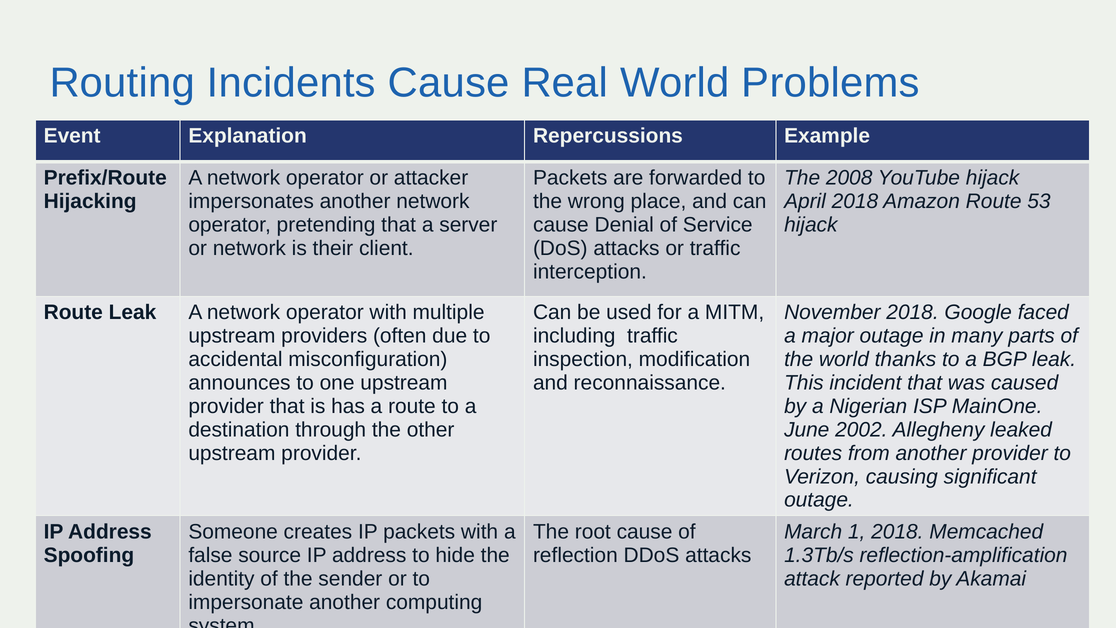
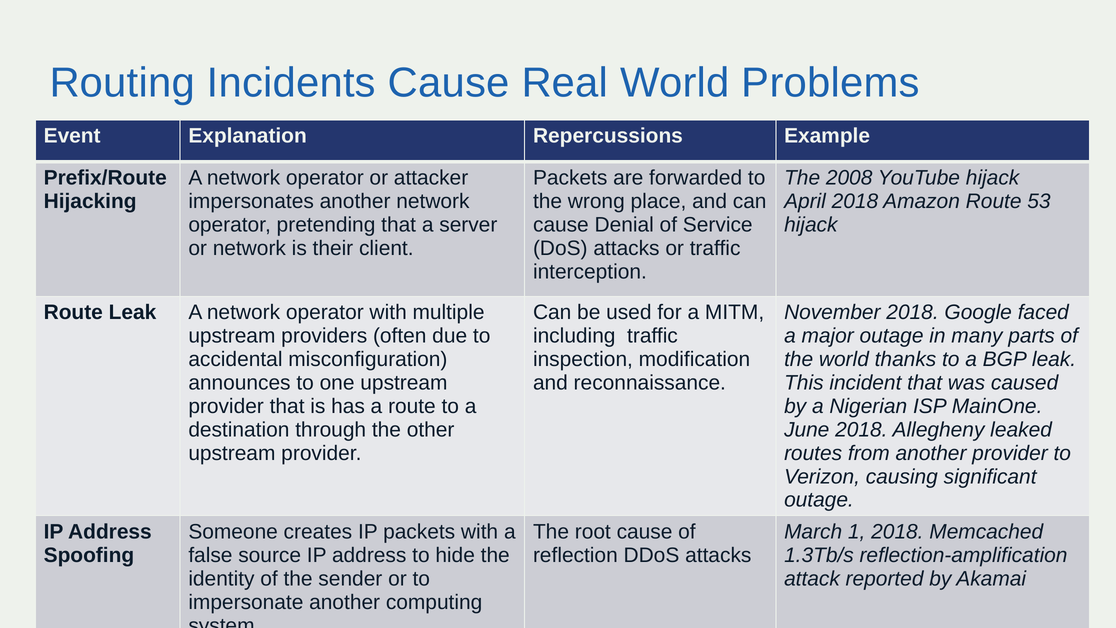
June 2002: 2002 -> 2018 (861, 430)
